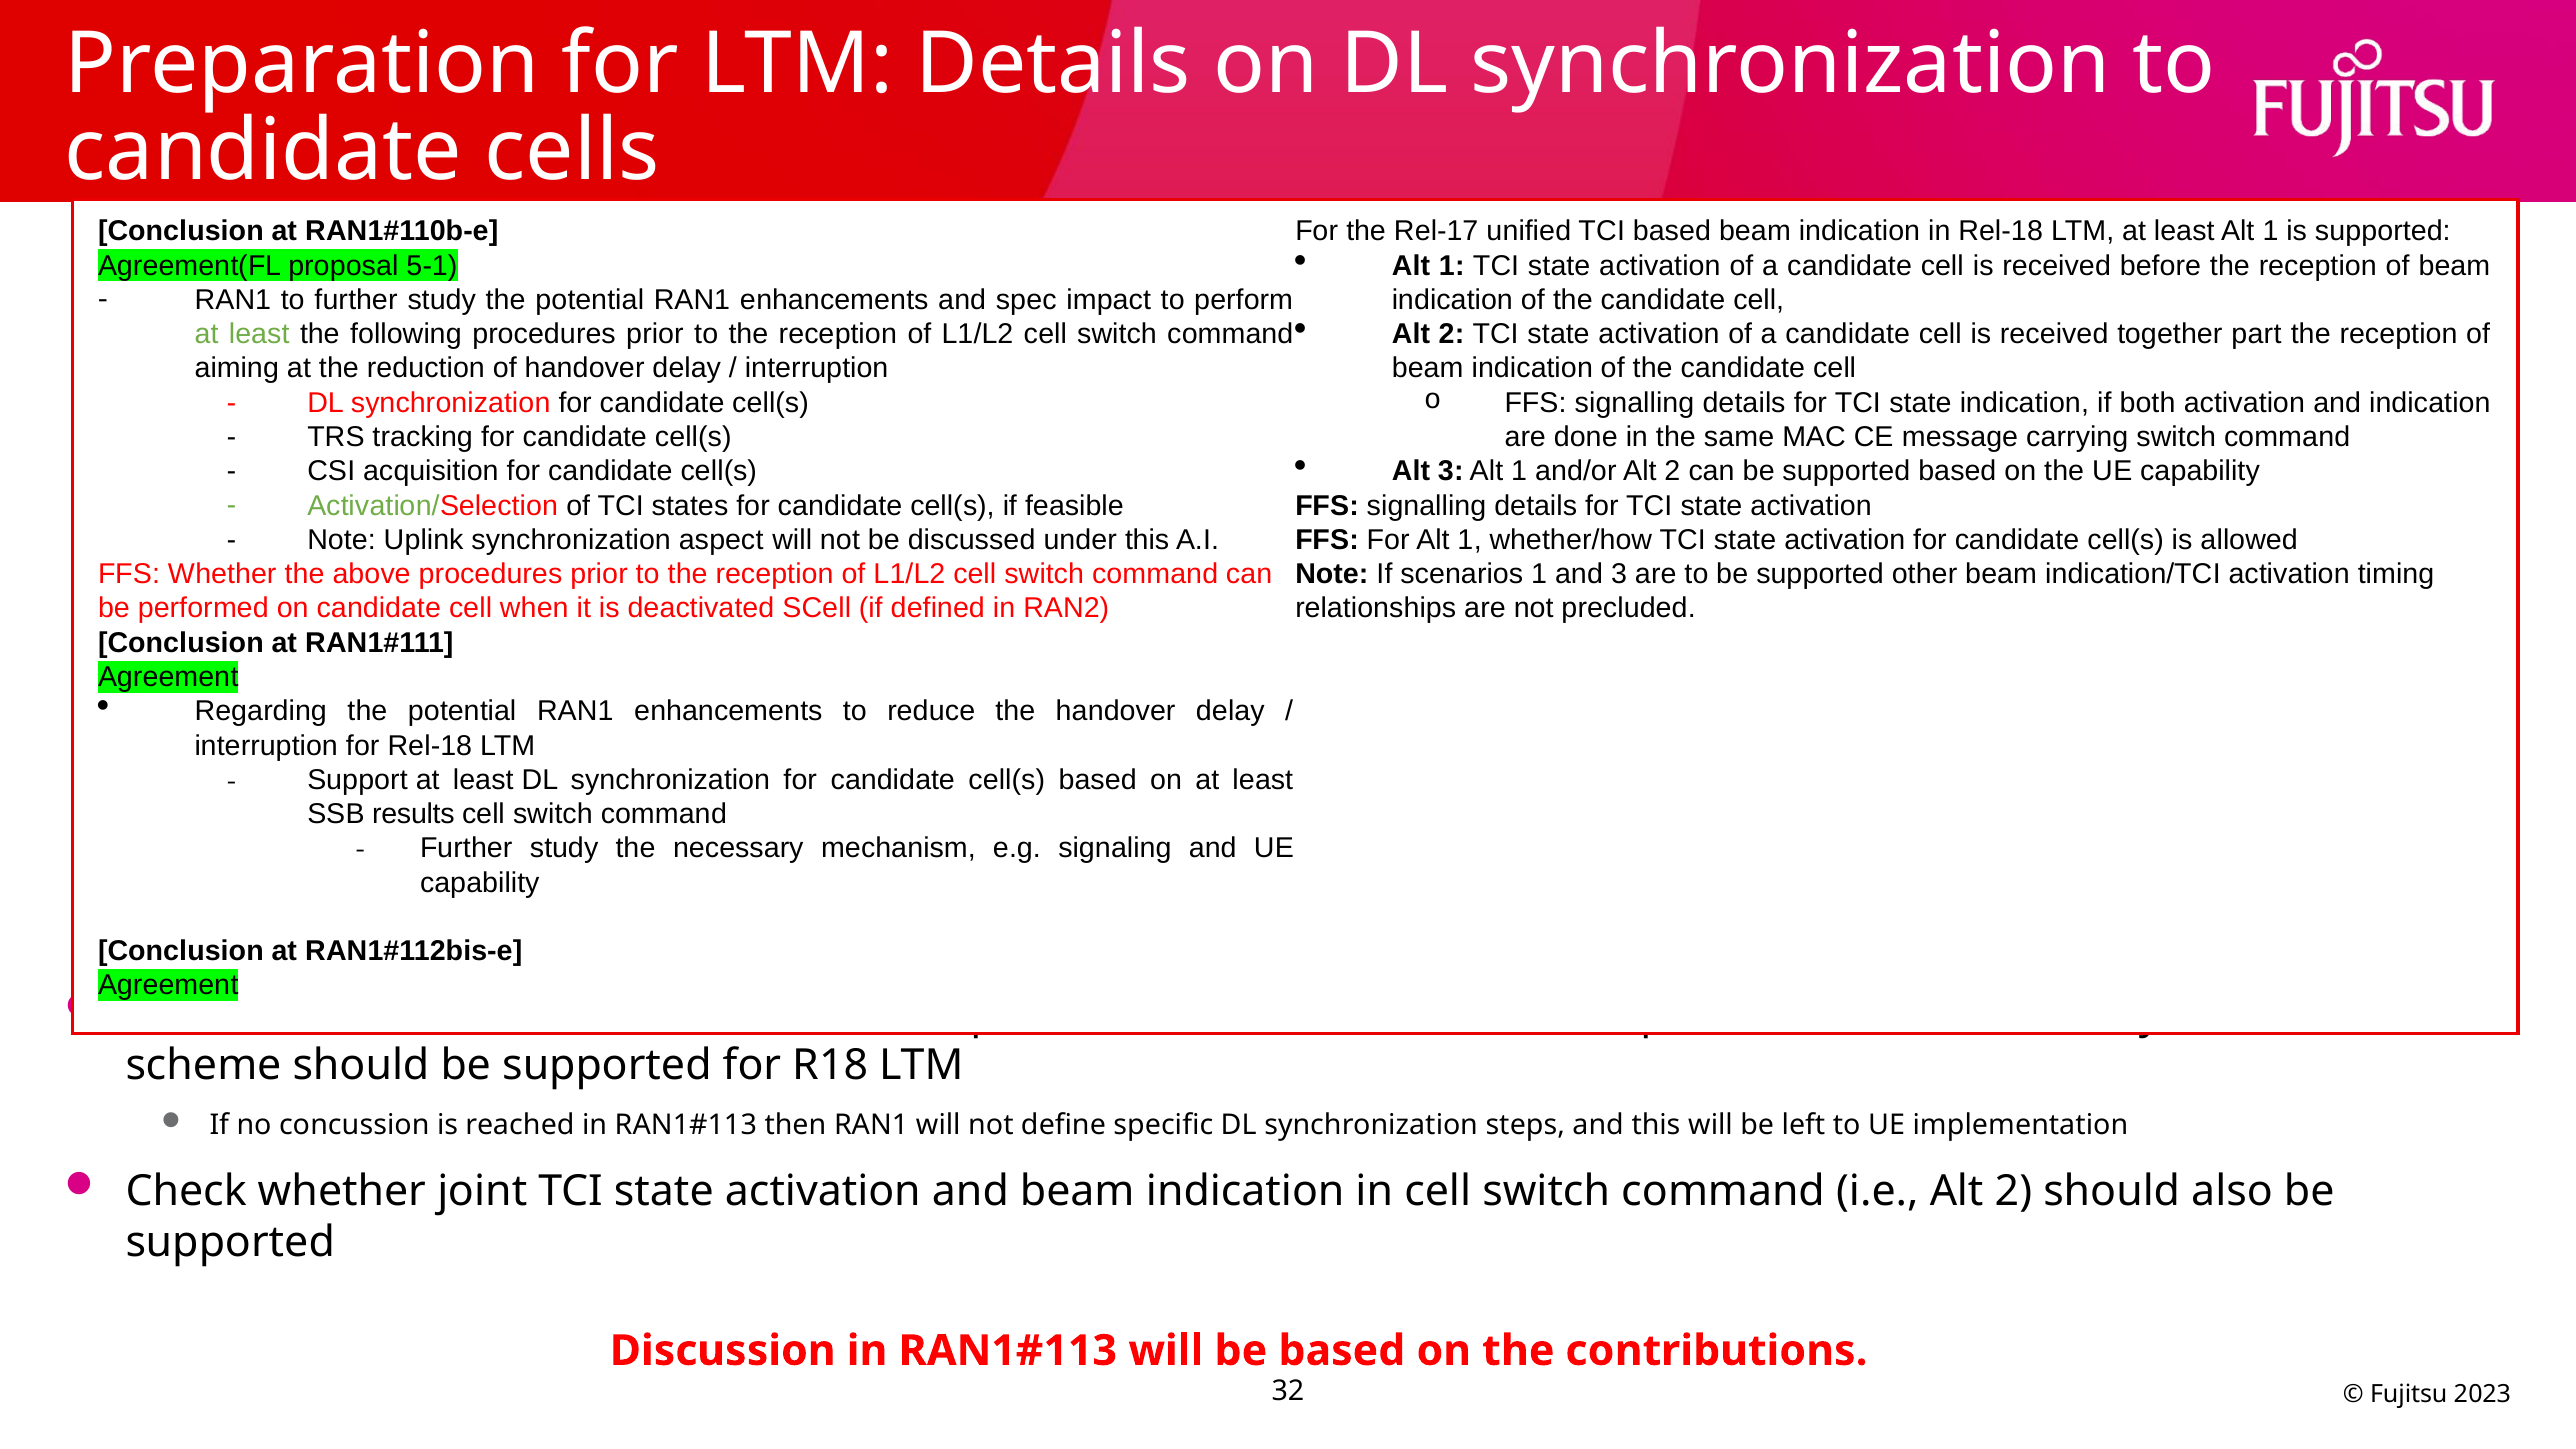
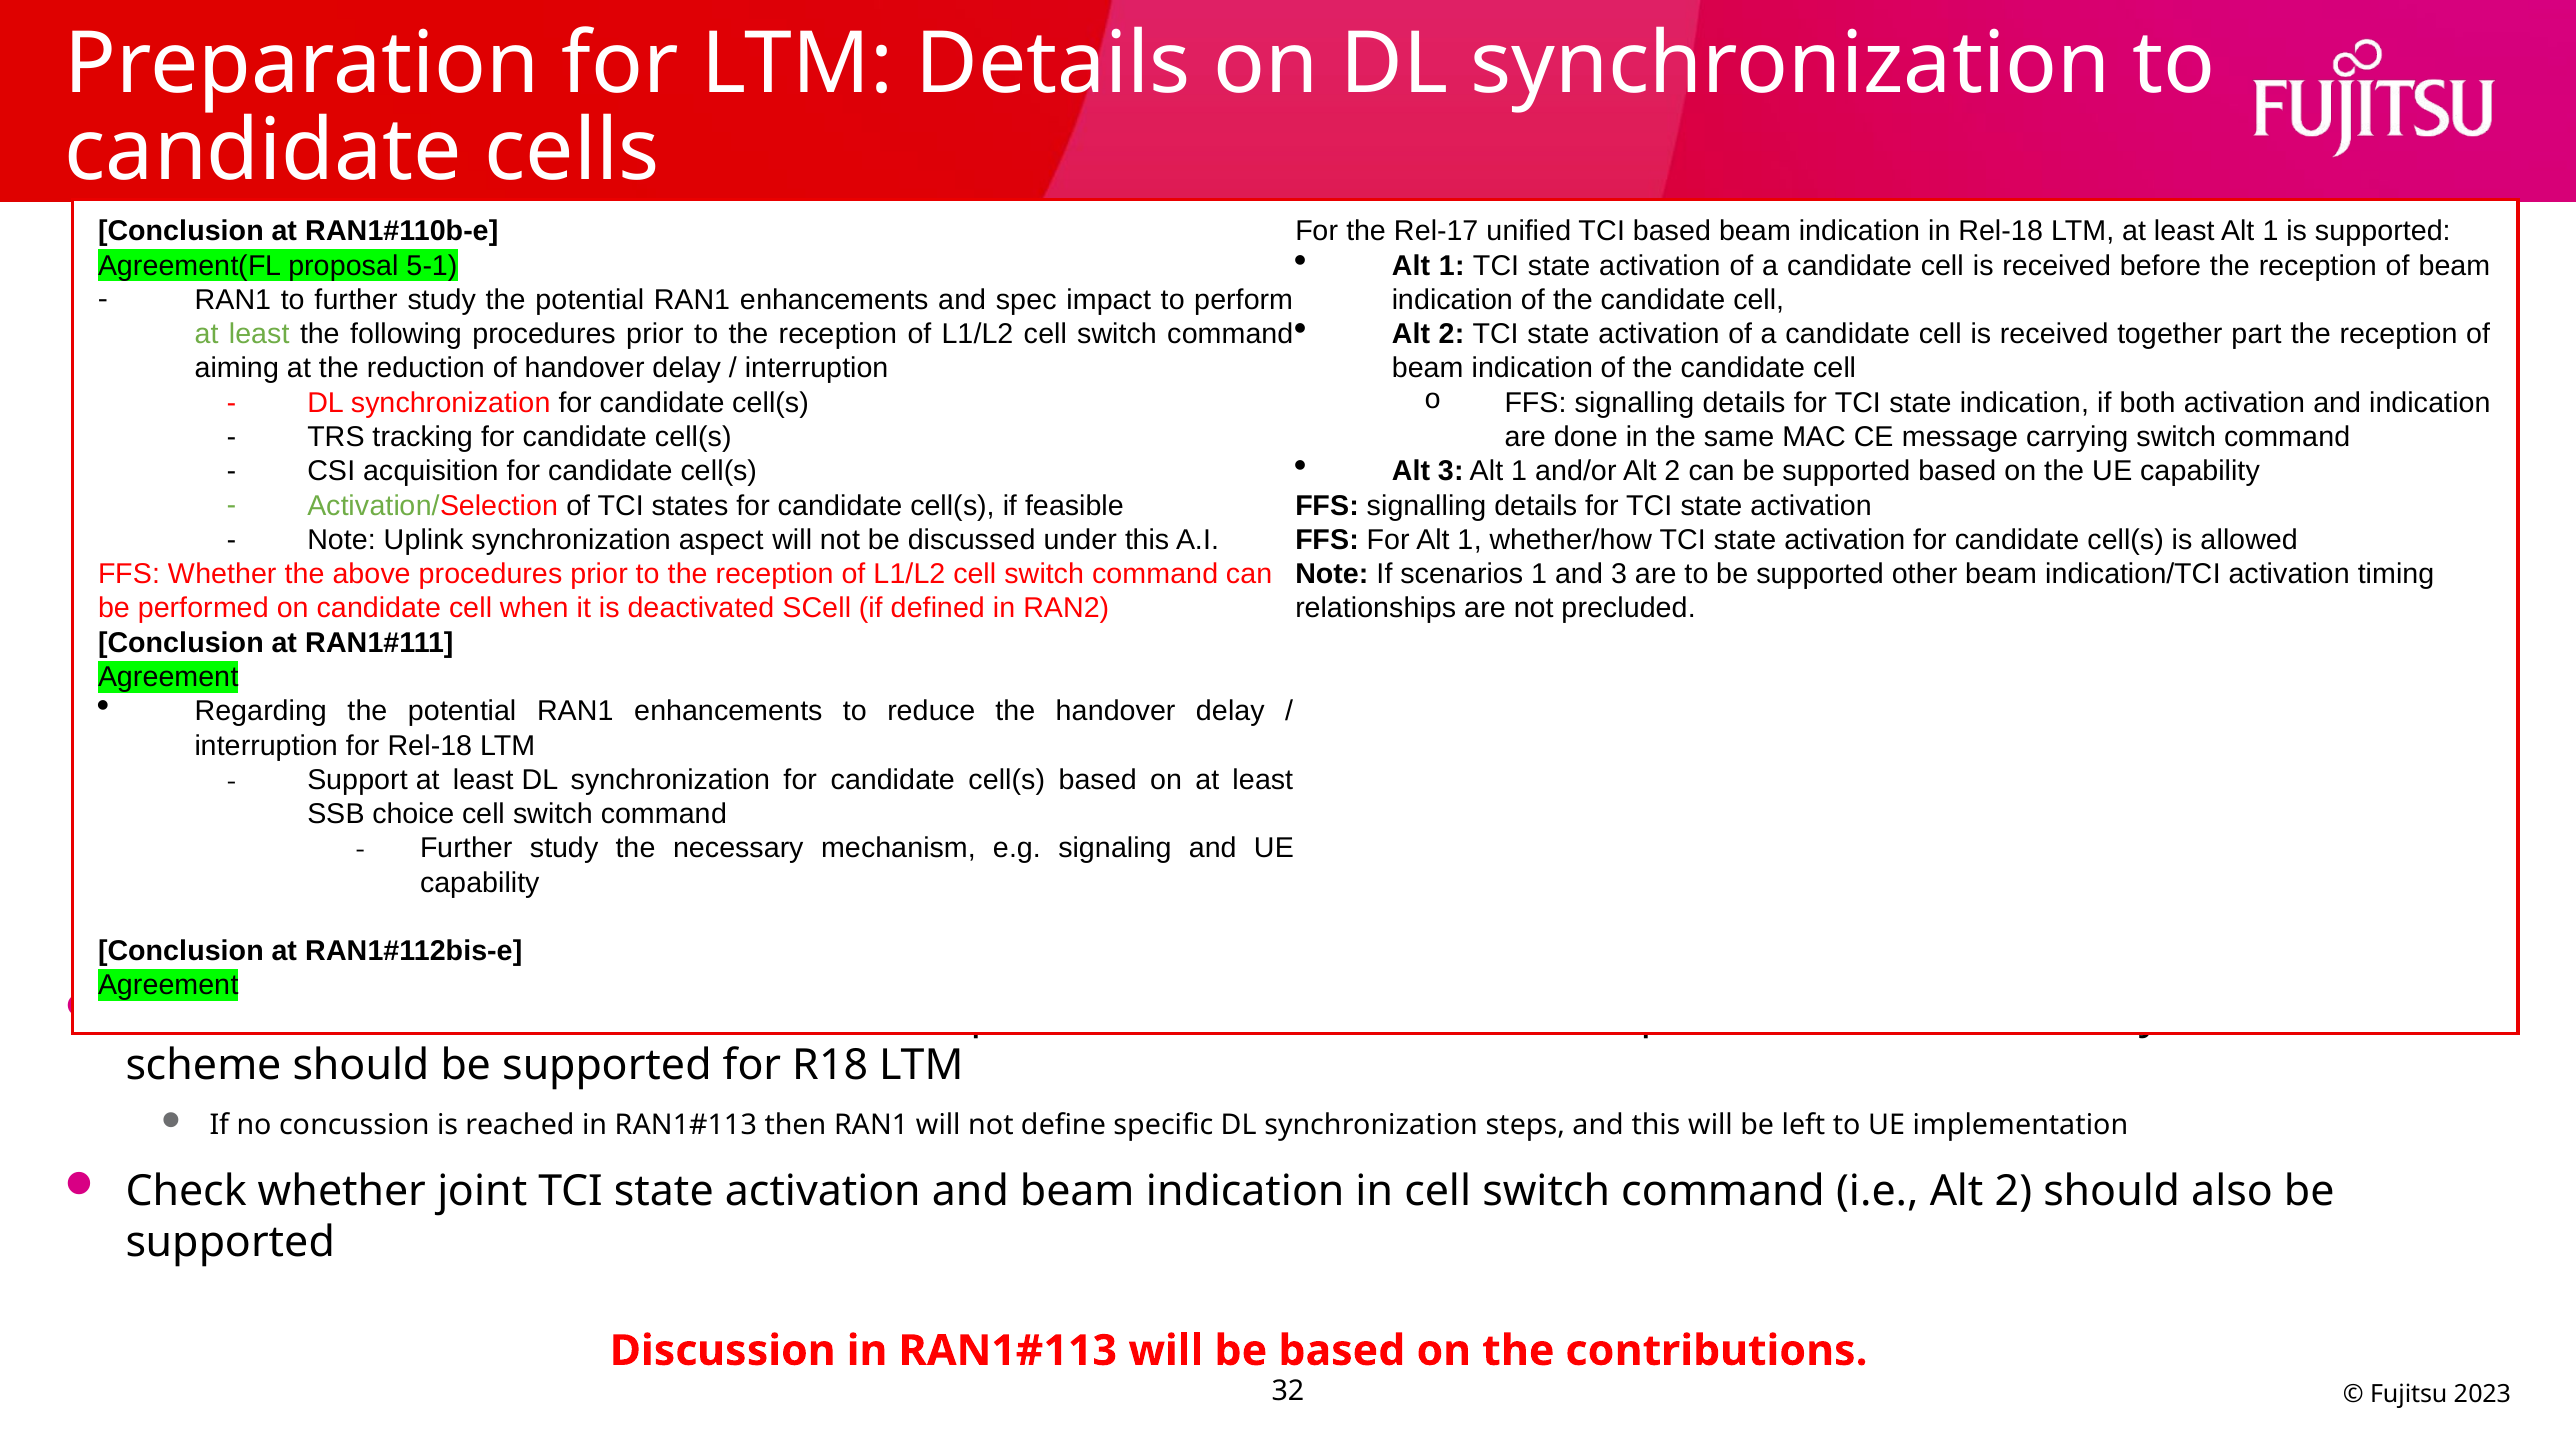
results: results -> choice (413, 814)
